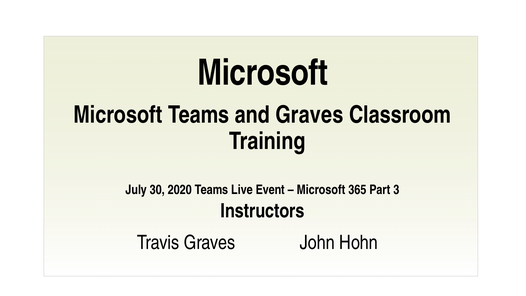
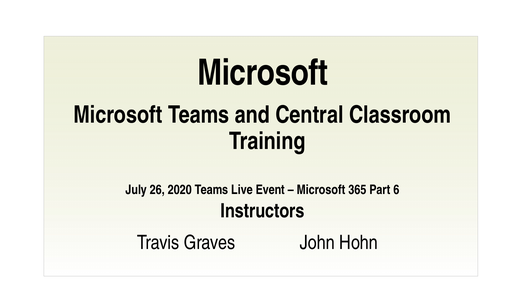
and Graves: Graves -> Central (309, 115)
30: 30 -> 26 (157, 190)
3: 3 -> 6 (397, 190)
